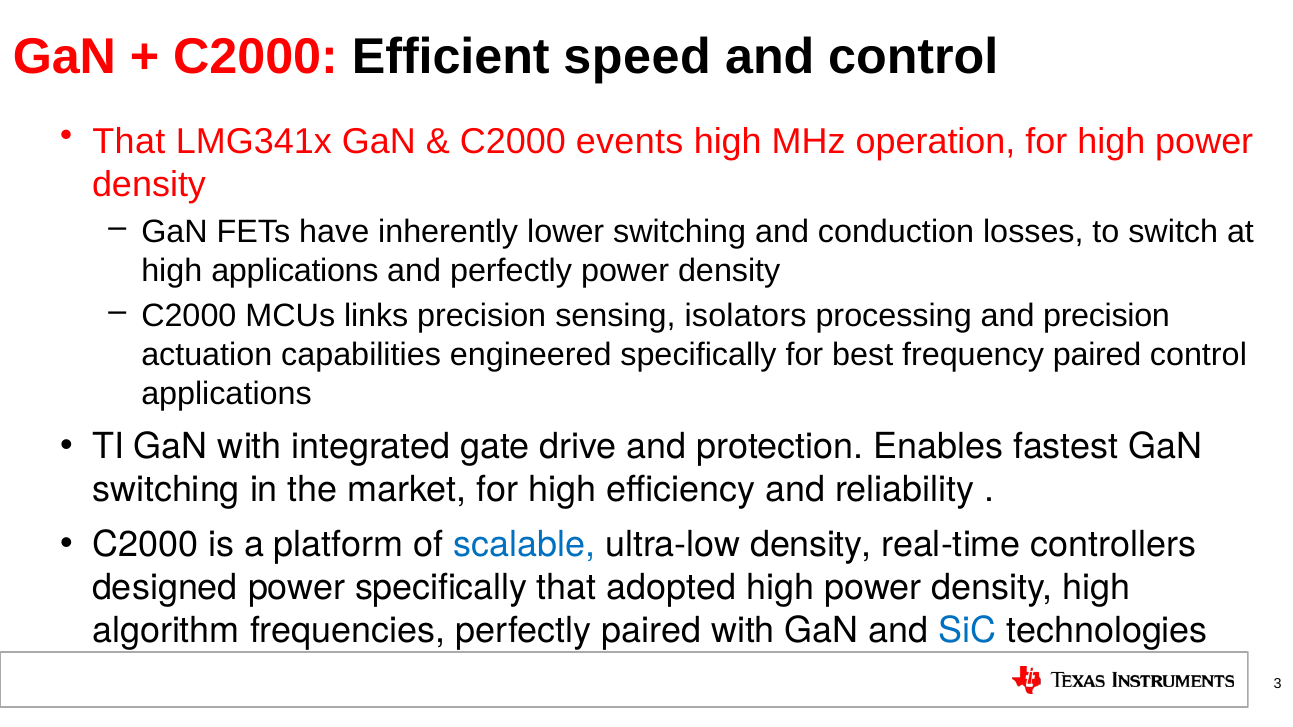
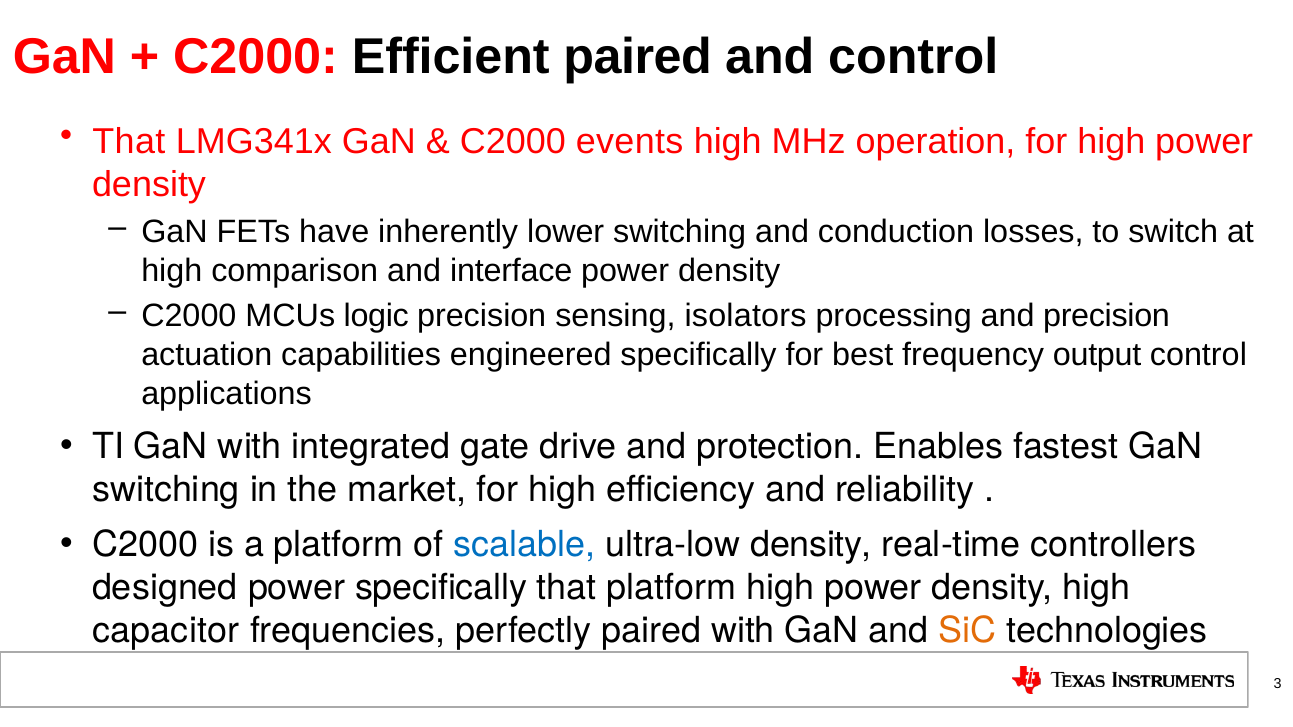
Efficient speed: speed -> paired (638, 57)
high applications: applications -> comparison (295, 271)
and perfectly: perfectly -> interface (511, 271)
links: links -> logic (376, 316)
frequency paired: paired -> output (1097, 355)
that adopted: adopted -> platform (672, 588)
algorithm: algorithm -> capacitor (166, 631)
SiC colour: blue -> orange (968, 631)
